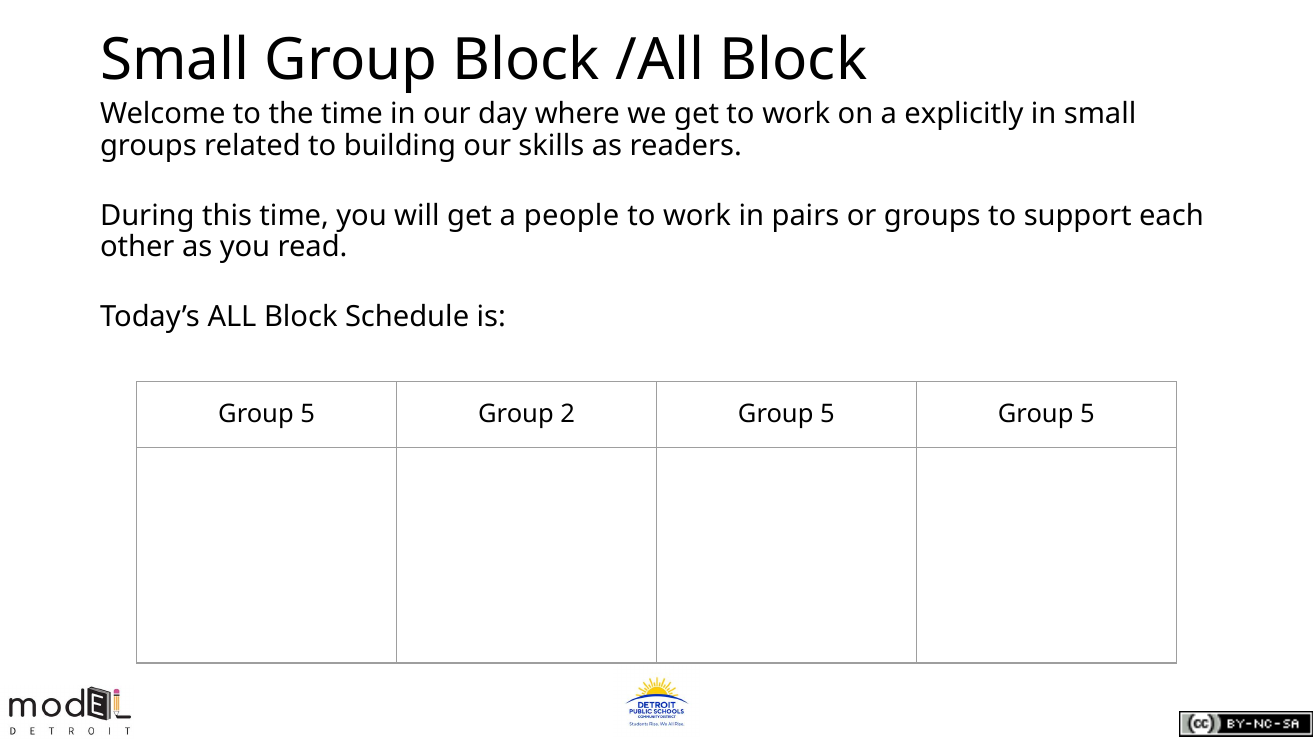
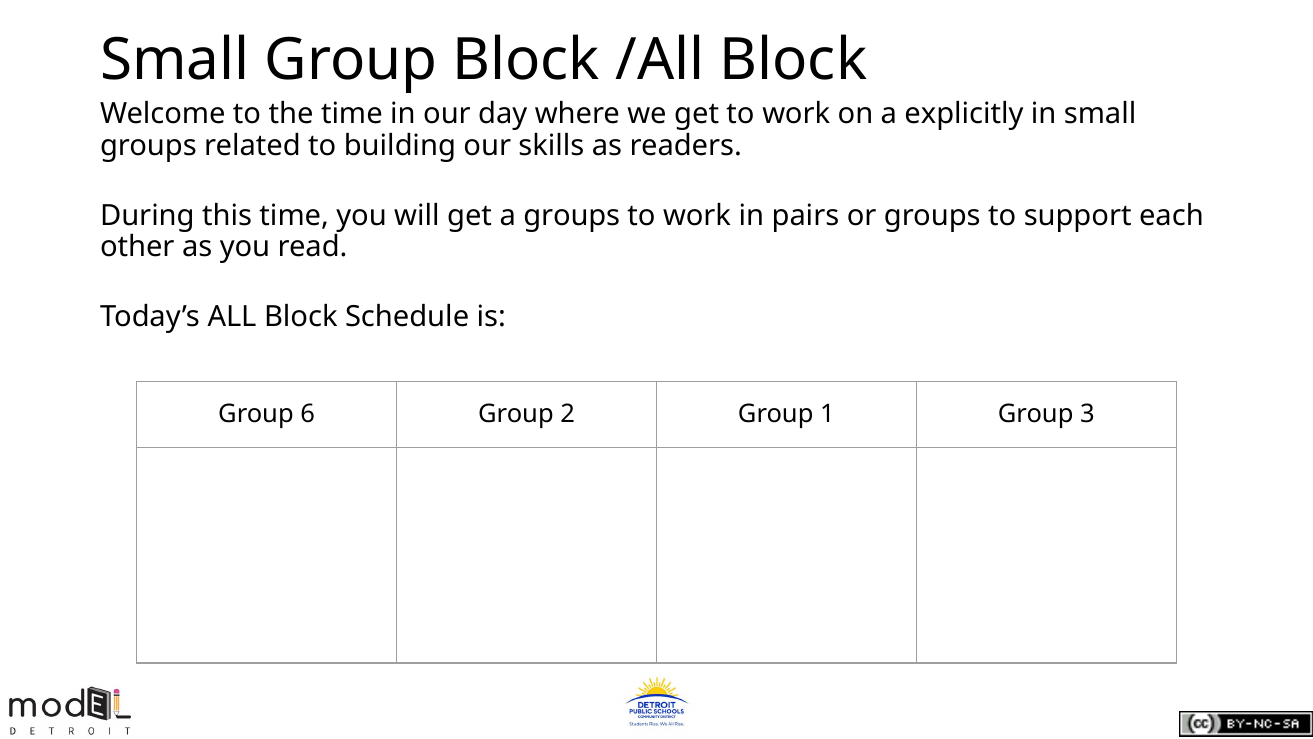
a people: people -> groups (572, 215)
5: 5 -> 6 (308, 413)
2 Group 5: 5 -> 1 (828, 413)
5: 5 -> 3 (1087, 413)
